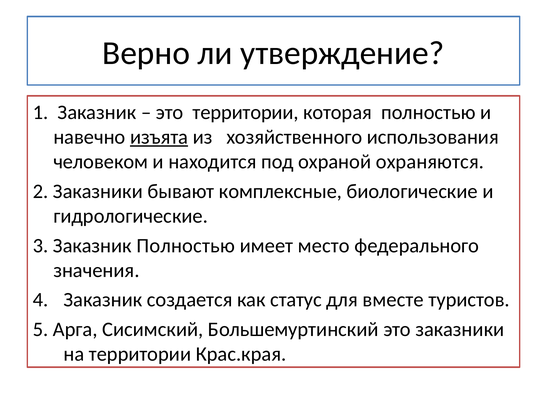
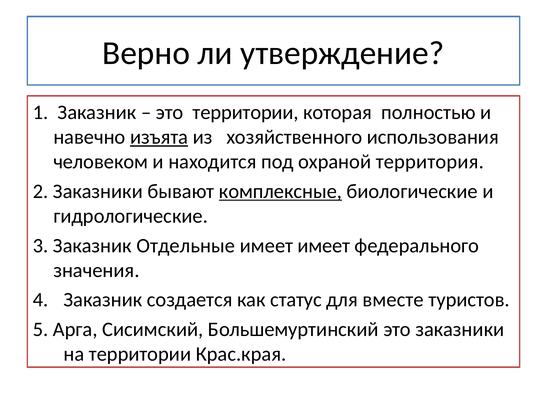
охраняются: охраняются -> территория (430, 161)
комплексные underline: none -> present (280, 191)
Заказник Полностью: Полностью -> Отдельные (186, 245)
имеет место: место -> имеет (324, 245)
